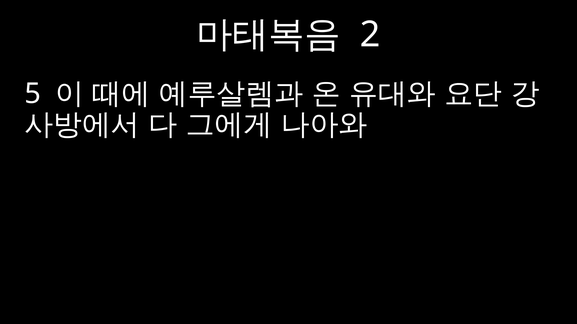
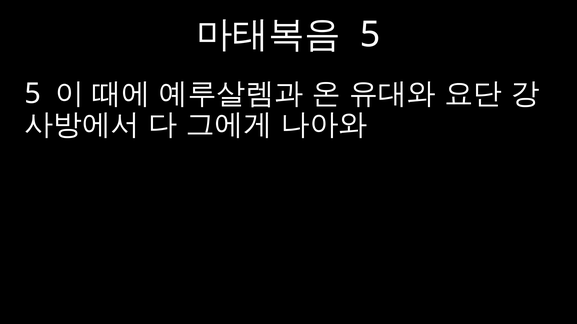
2: 2 -> 5 (370, 35)
